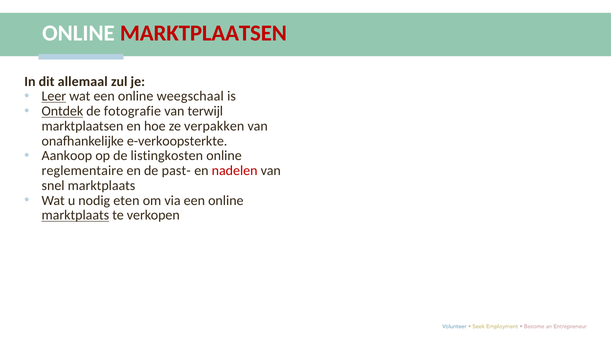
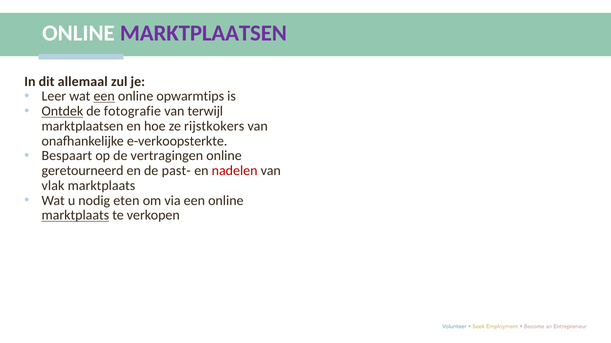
MARKTPLAATSEN colour: red -> purple (203, 34)
Leer underline: present -> none (54, 97)
een underline: none -> present (104, 97)
weegschaal: weegschaal -> opwarmtips (190, 97)
verpakken: verpakken -> rijstkokers (214, 126)
Aankoop: Aankoop -> Bespaart (67, 156)
listingkosten: listingkosten -> vertragingen (167, 156)
reglementaire: reglementaire -> geretourneerd (83, 171)
snel: snel -> vlak (53, 186)
